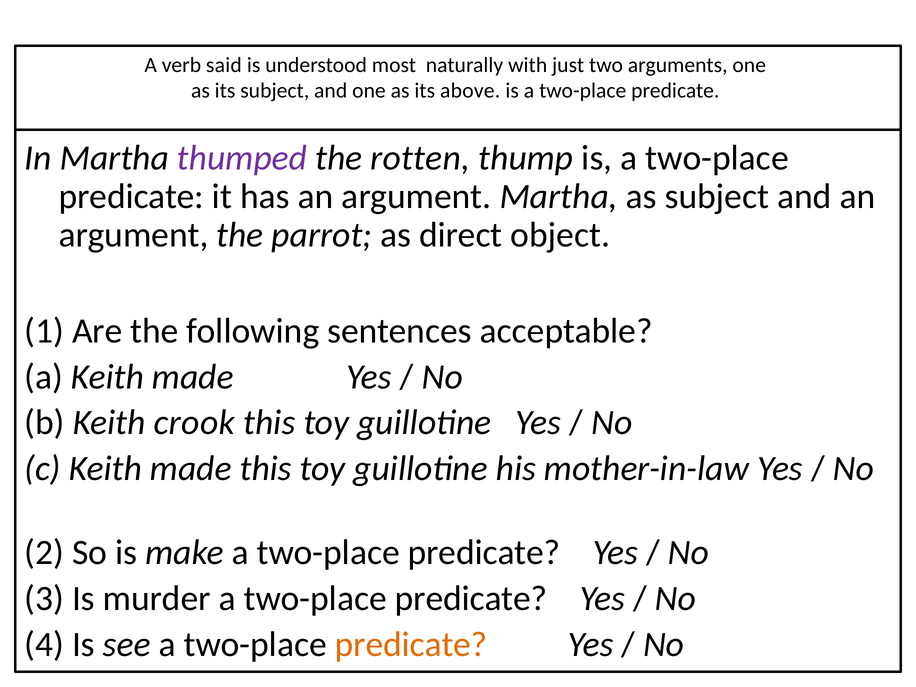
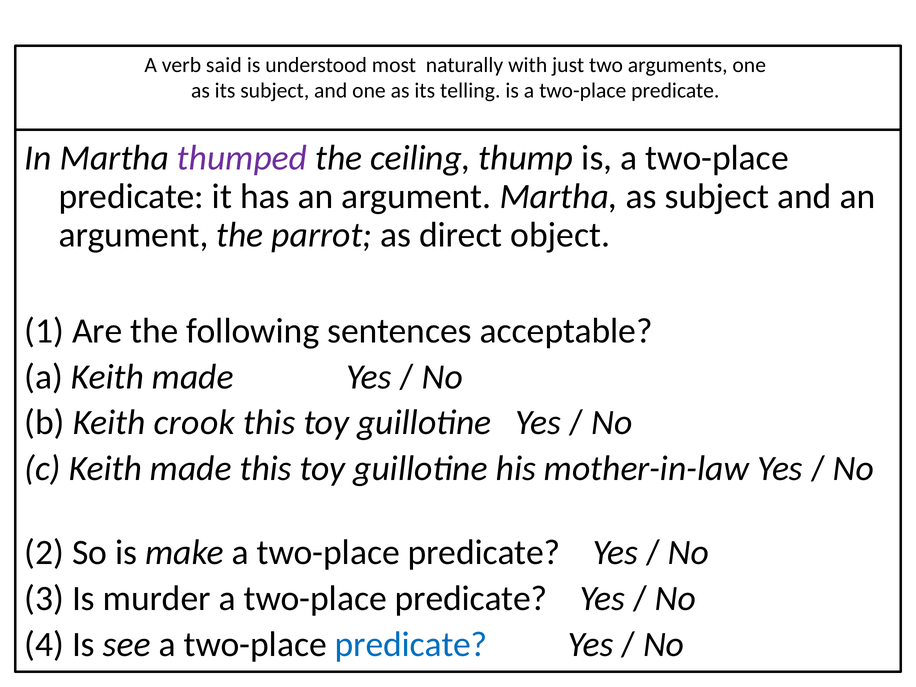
above: above -> telling (470, 91)
rotten: rotten -> ceiling (420, 158)
predicate colour: orange -> blue (411, 644)
